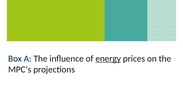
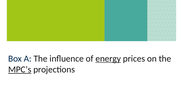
MPC’s underline: none -> present (20, 70)
